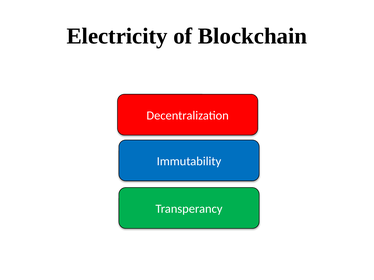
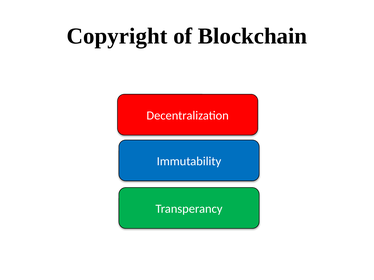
Electricity: Electricity -> Copyright (117, 36)
